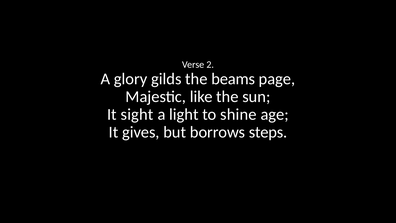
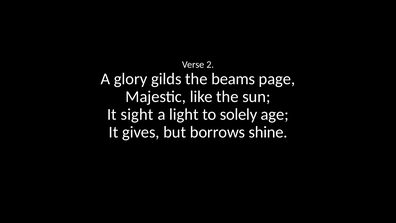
shine: shine -> solely (239, 114)
steps: steps -> shine (268, 132)
